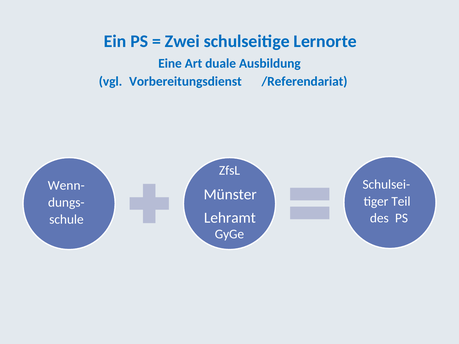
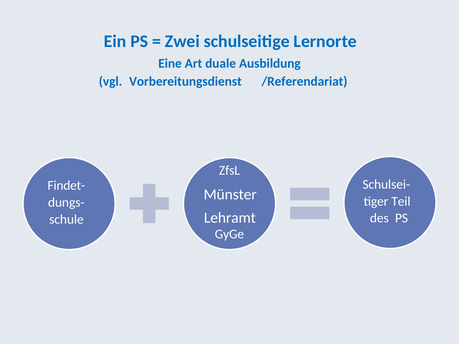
Wenn-: Wenn- -> Findet- (66, 186)
